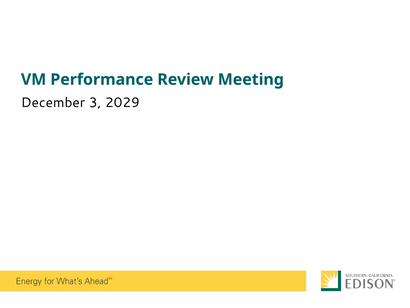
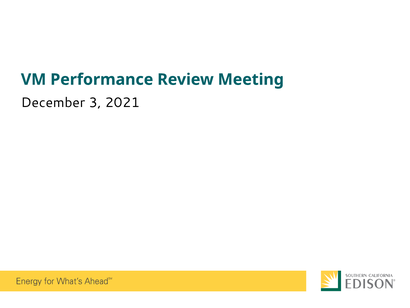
2029: 2029 -> 2021 (122, 103)
